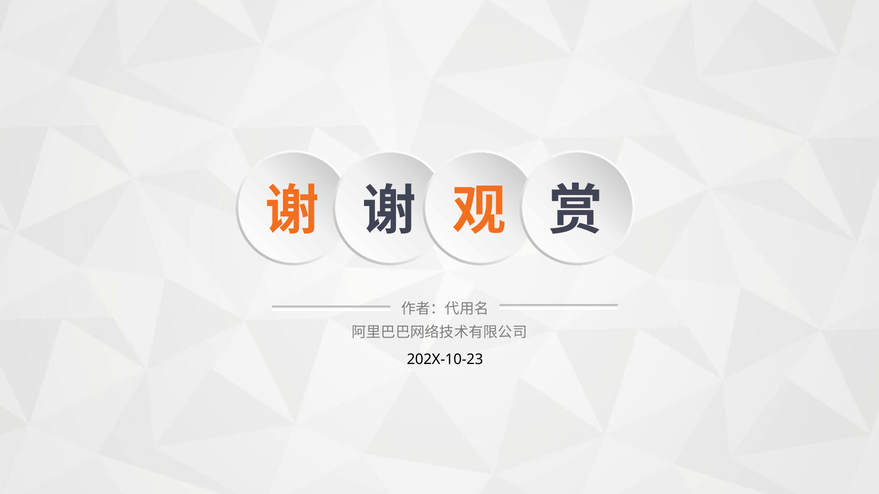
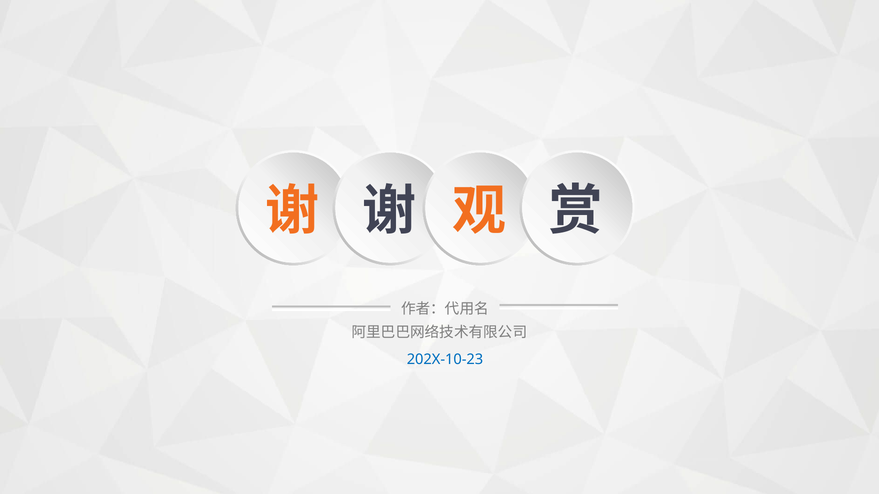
202X-10-23 colour: black -> blue (445, 360)
